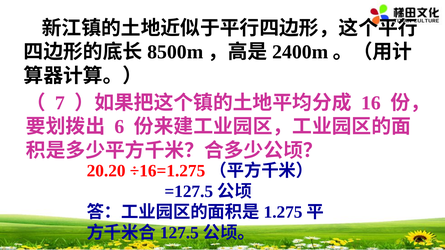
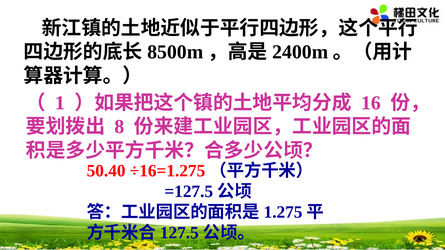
7: 7 -> 1 (60, 103)
6: 6 -> 8 (119, 127)
20.20: 20.20 -> 50.40 (106, 171)
